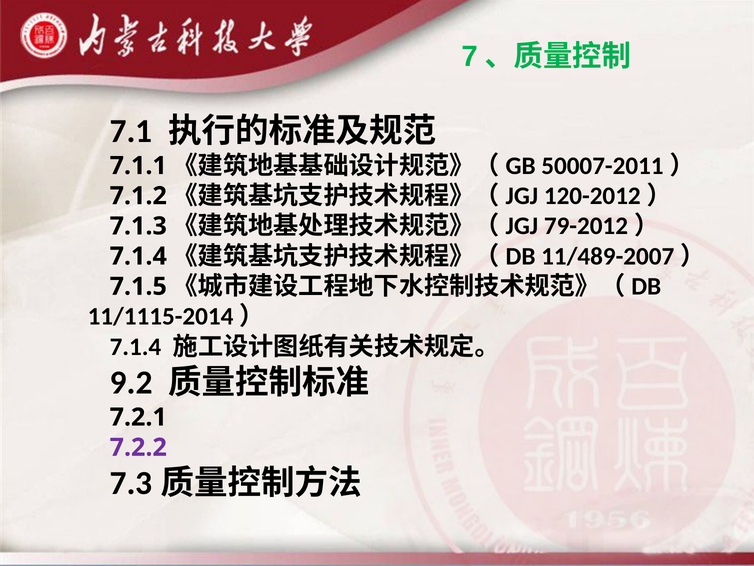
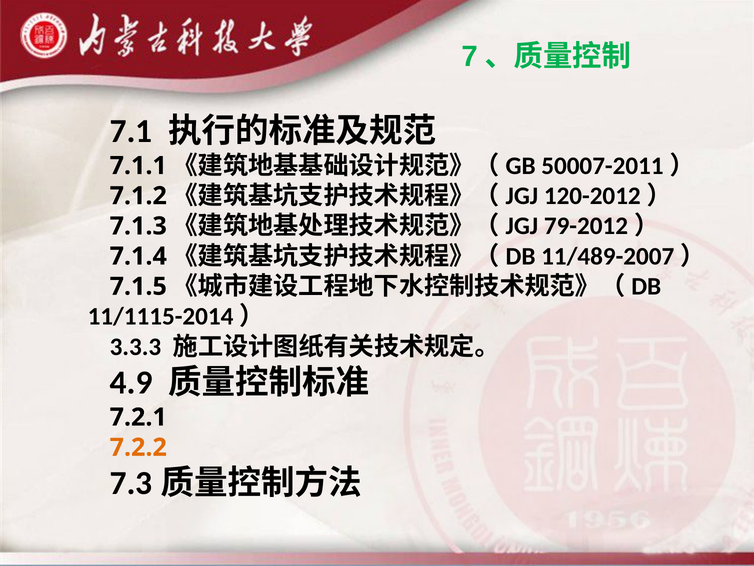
7.1.4: 7.1.4 -> 3.3.3 (135, 347)
9.2: 9.2 -> 4.9 (131, 382)
7.2.2 colour: purple -> orange (138, 447)
